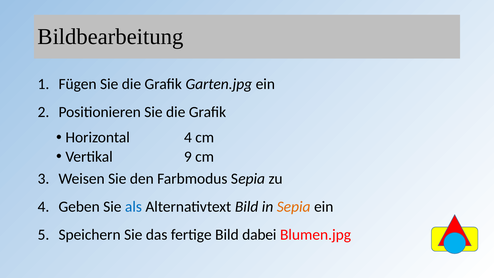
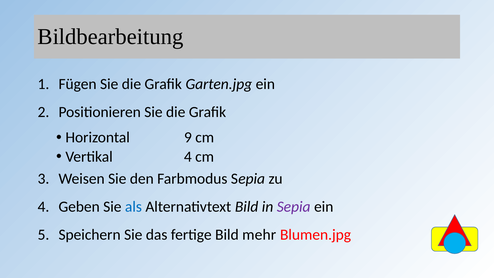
Horizontal 4: 4 -> 9 (188, 137)
Vertikal 9: 9 -> 4 (188, 157)
Sepia colour: orange -> purple (294, 207)
dabei: dabei -> mehr (259, 235)
